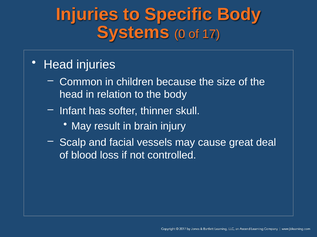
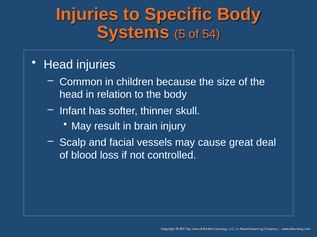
0: 0 -> 5 (180, 34)
17: 17 -> 54 (211, 34)
